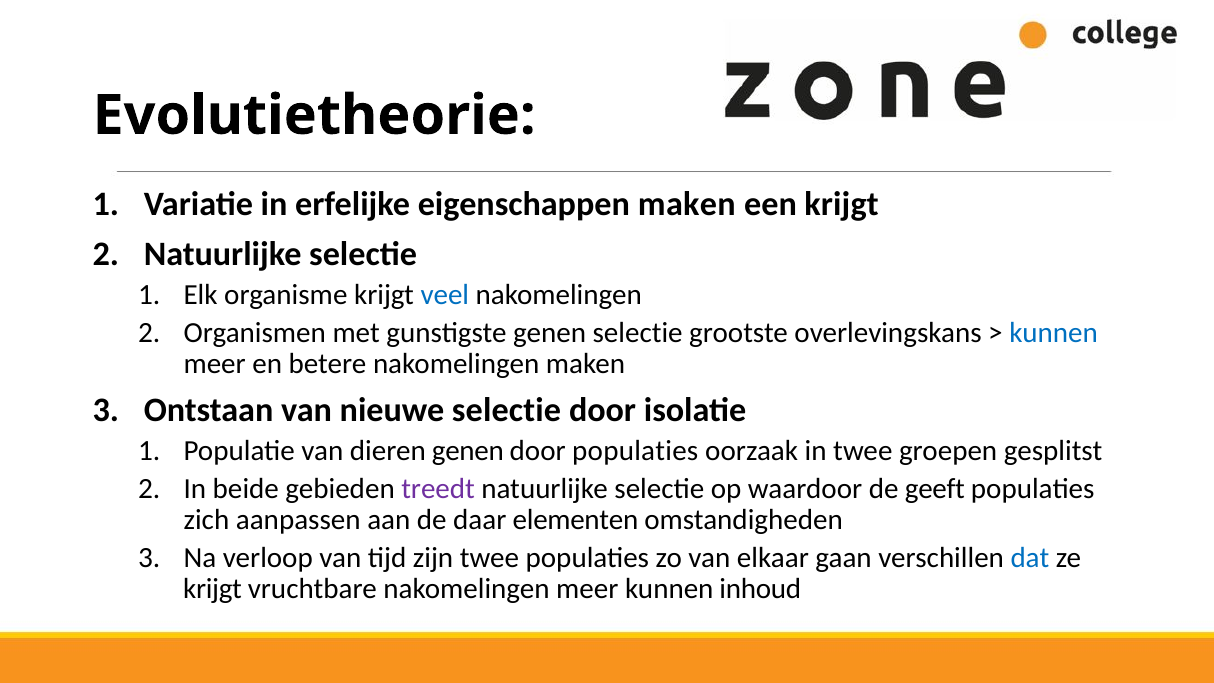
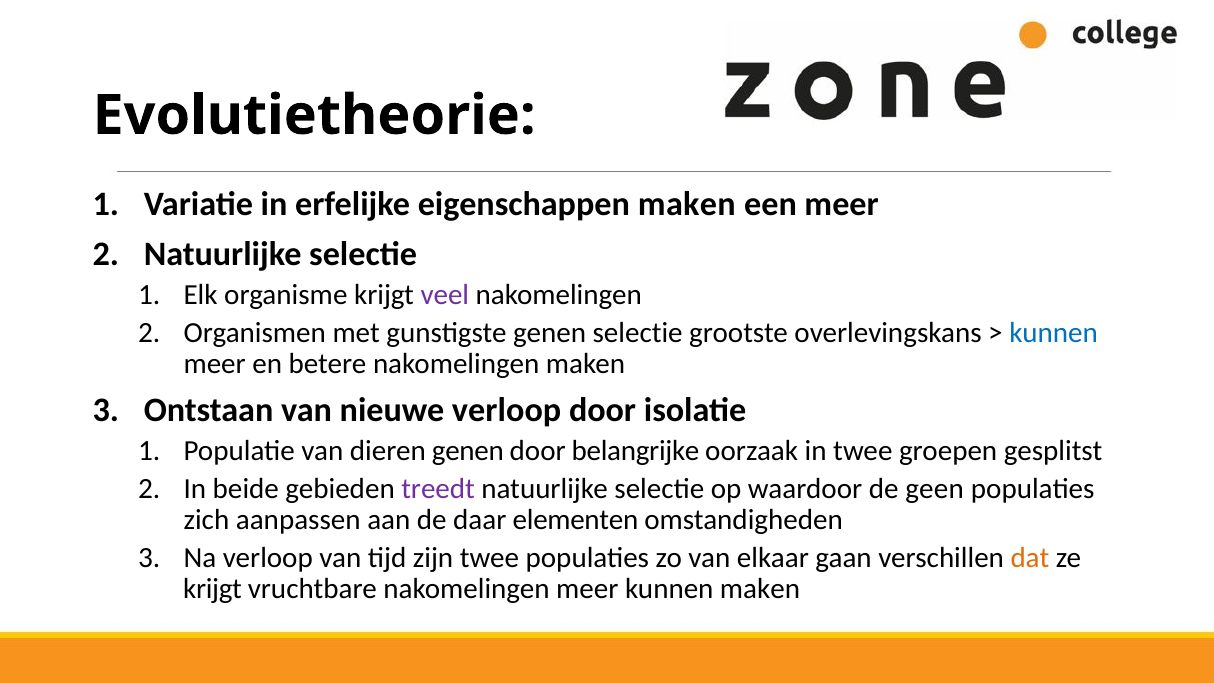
een krijgt: krijgt -> meer (842, 205)
veel colour: blue -> purple (445, 295)
nieuwe selectie: selectie -> verloop (507, 411)
door populaties: populaties -> belangrijke (636, 451)
geeft: geeft -> geen (935, 489)
dat colour: blue -> orange (1030, 558)
kunnen inhoud: inhoud -> maken (760, 589)
